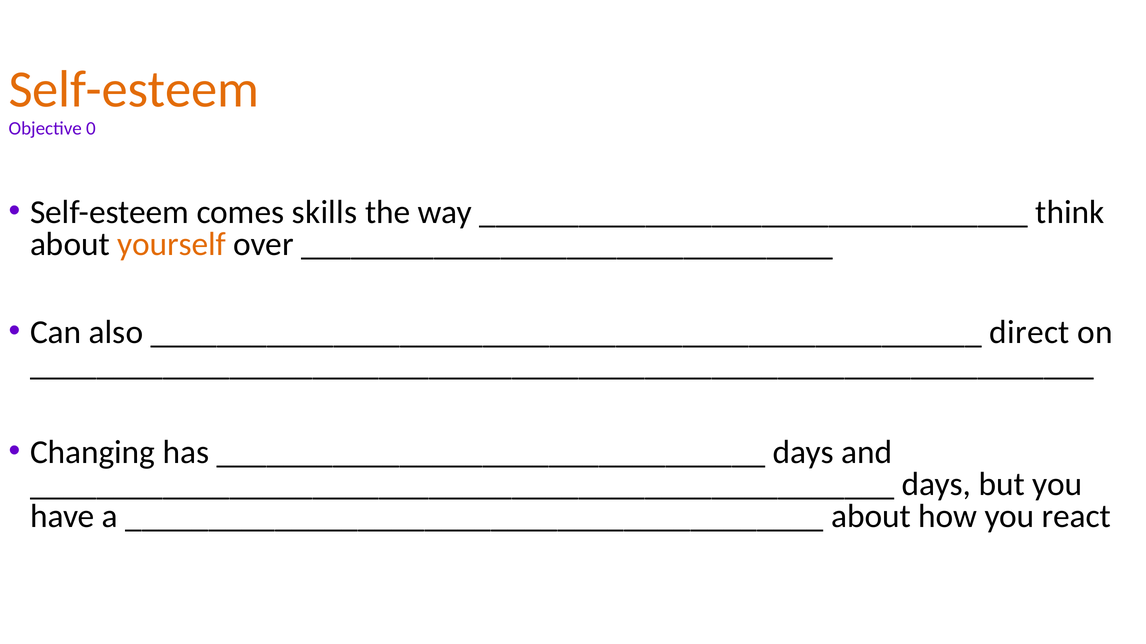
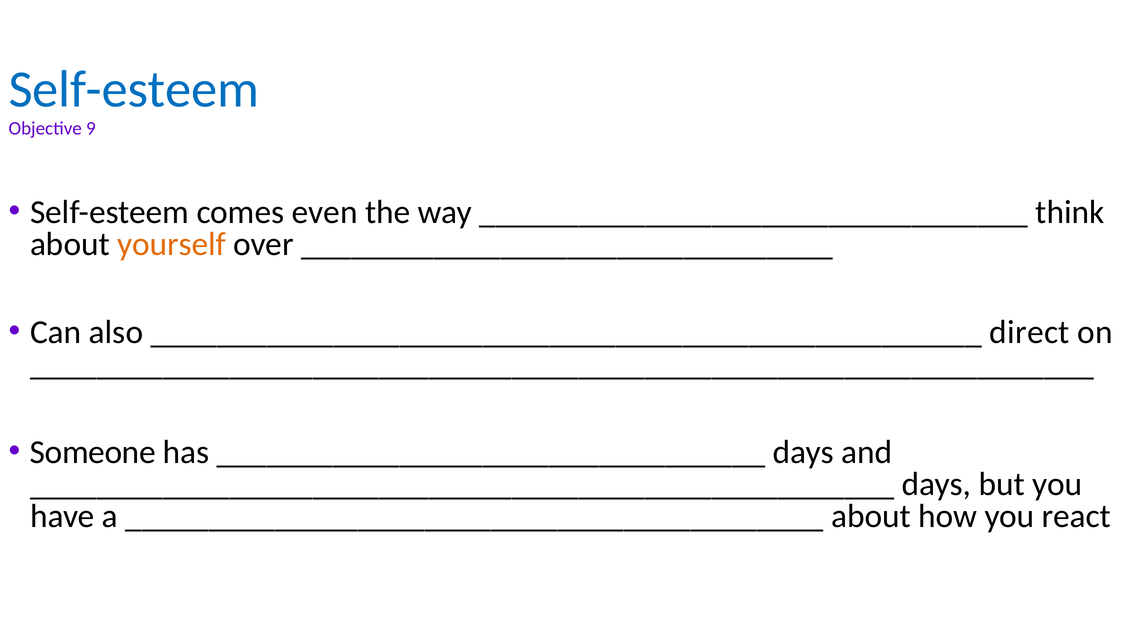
Self-esteem colour: orange -> blue (134, 90)
0: 0 -> 9 (91, 128)
skills: skills -> even (325, 212)
Changing: Changing -> Someone (93, 453)
